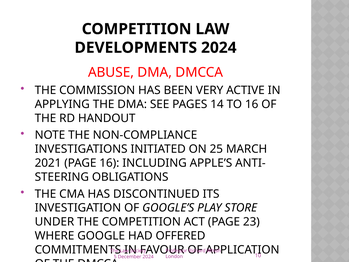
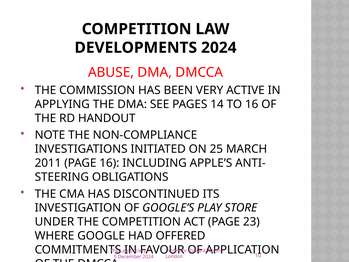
2021: 2021 -> 2011 (48, 163)
